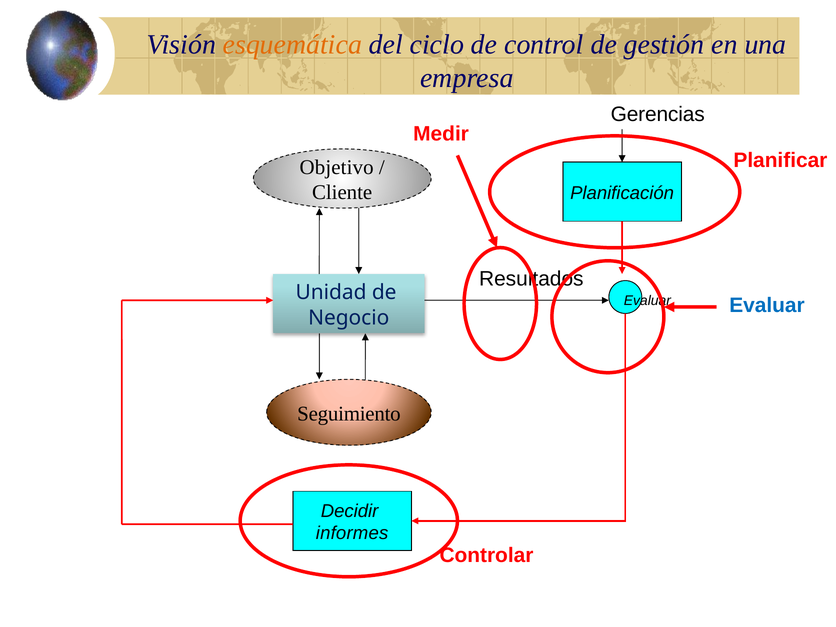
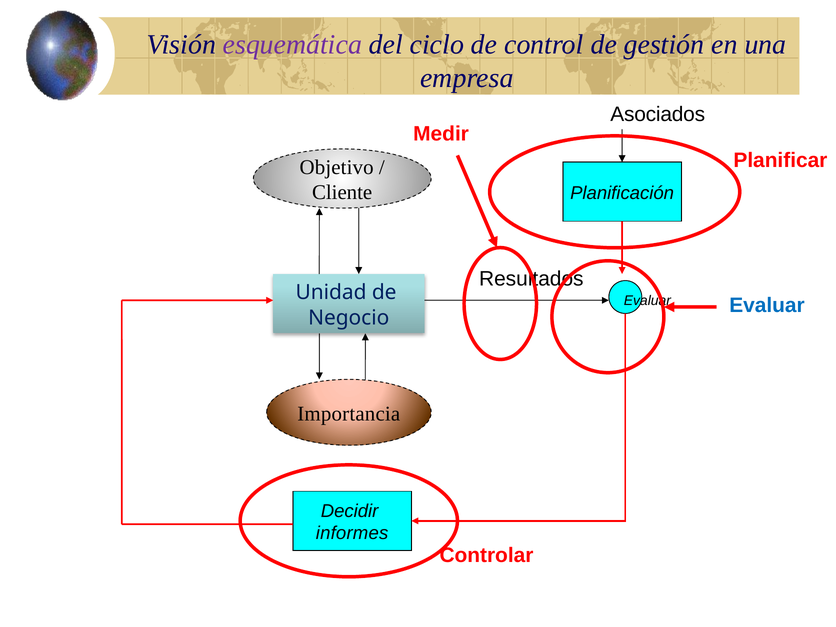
esquemática colour: orange -> purple (292, 44)
Gerencias: Gerencias -> Asociados (658, 114)
Seguimiento: Seguimiento -> Importancia (349, 414)
